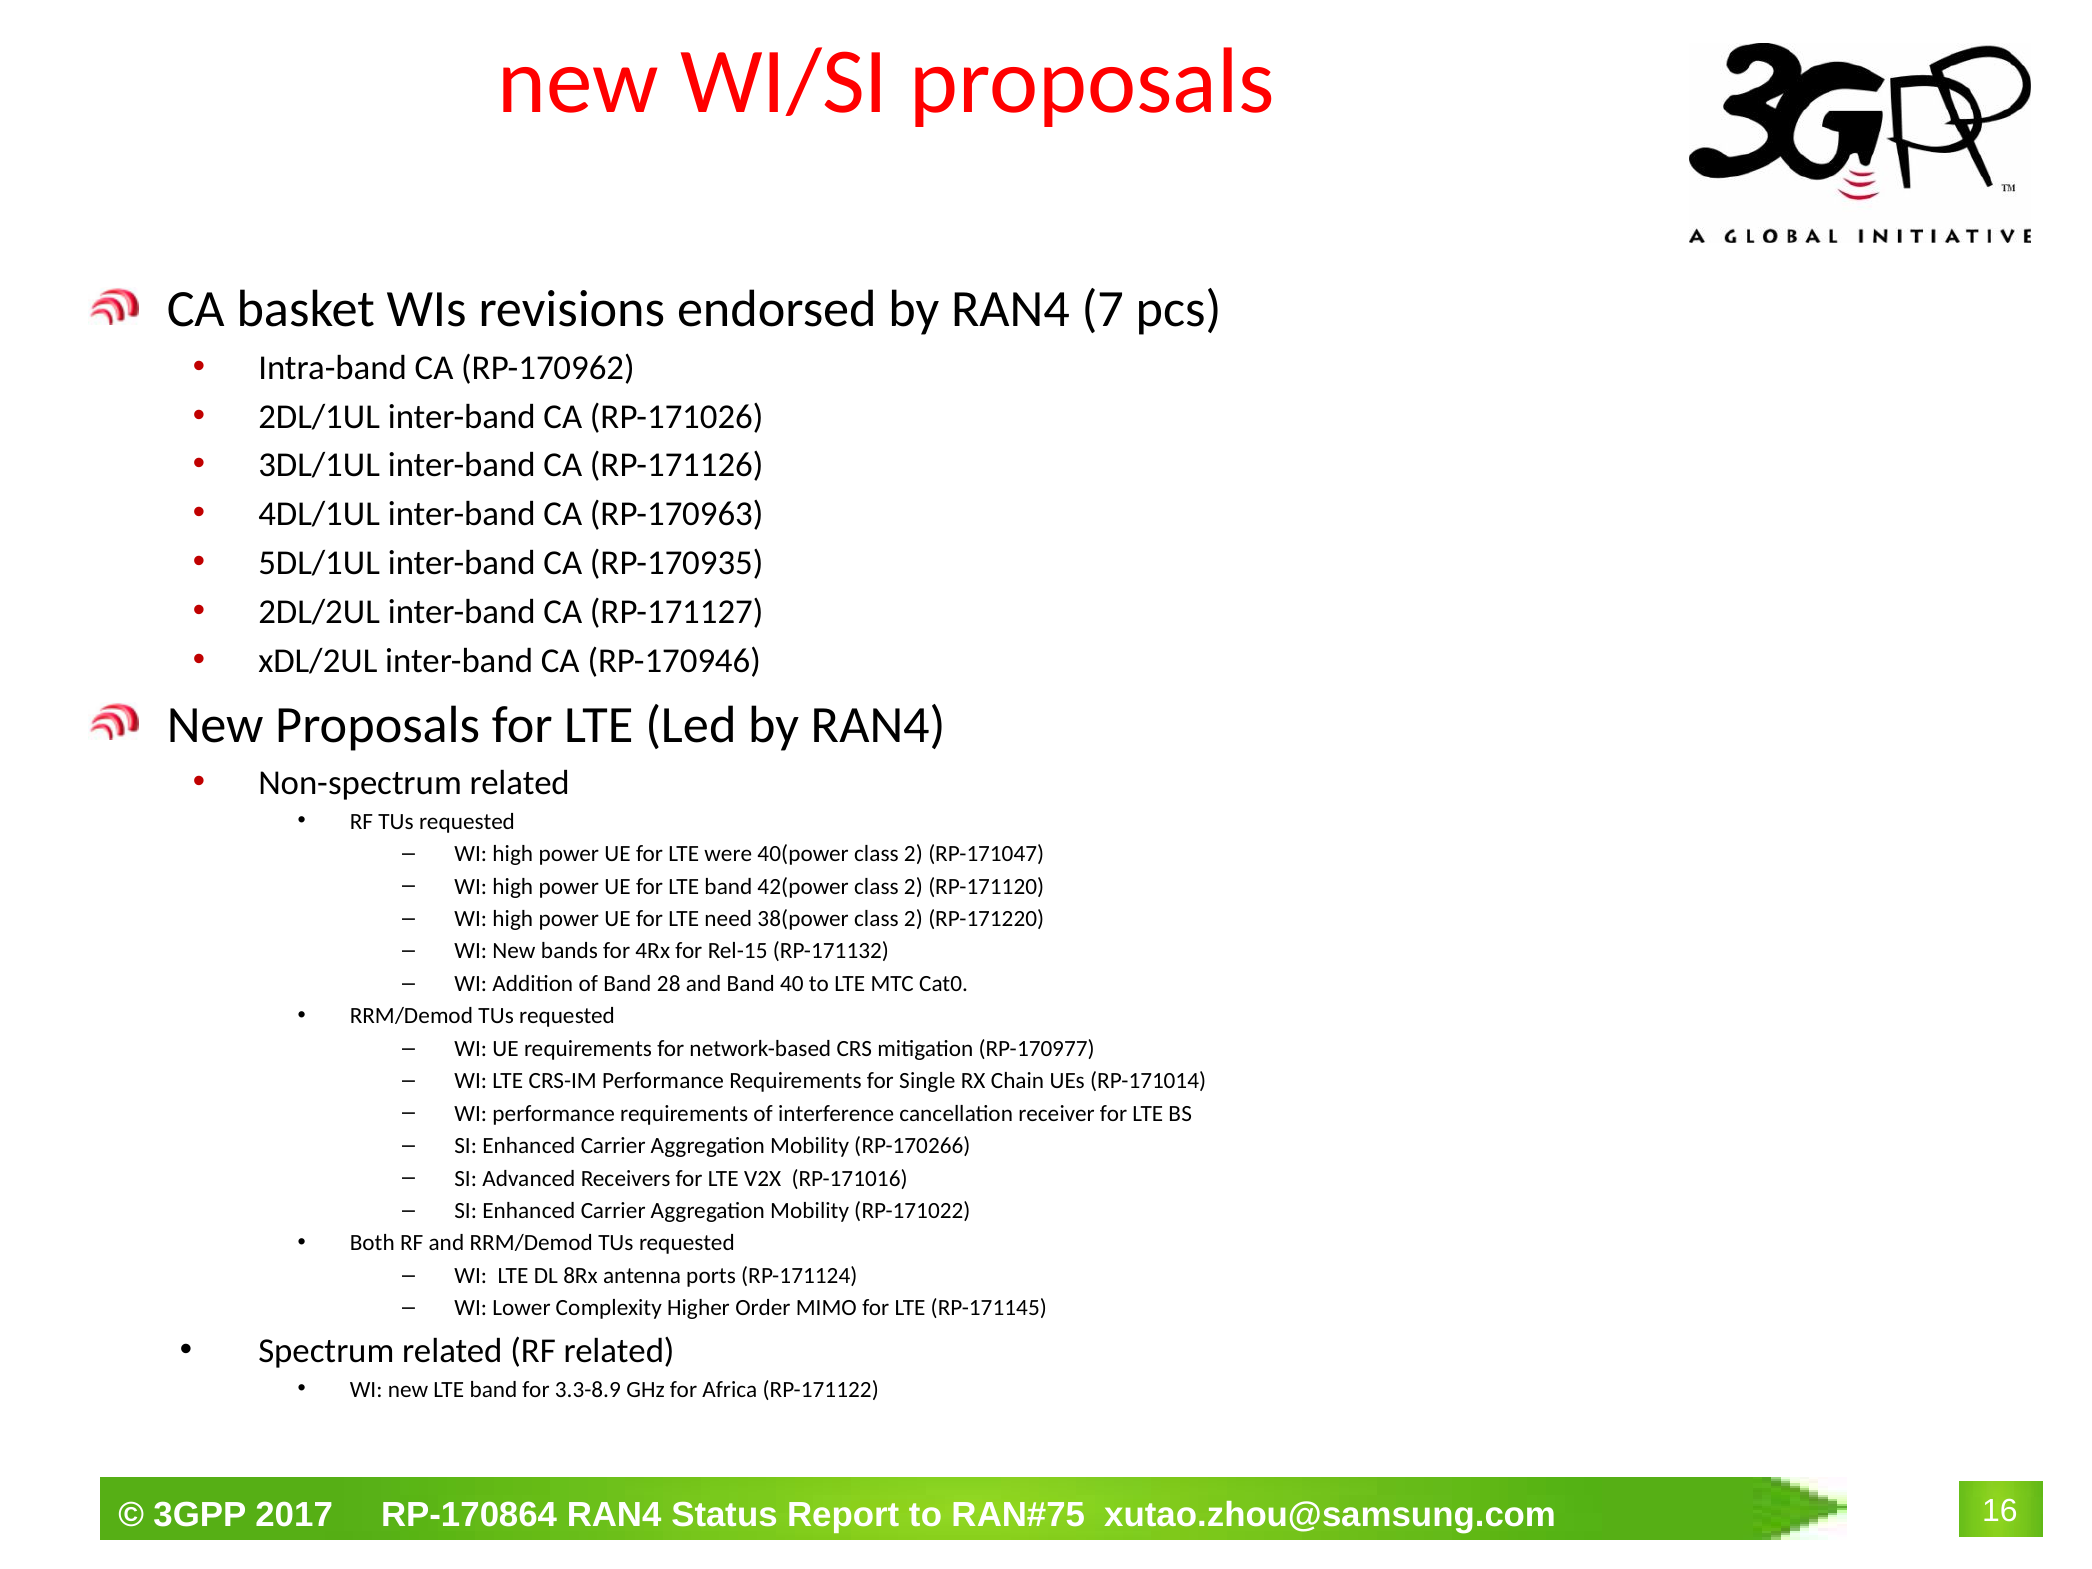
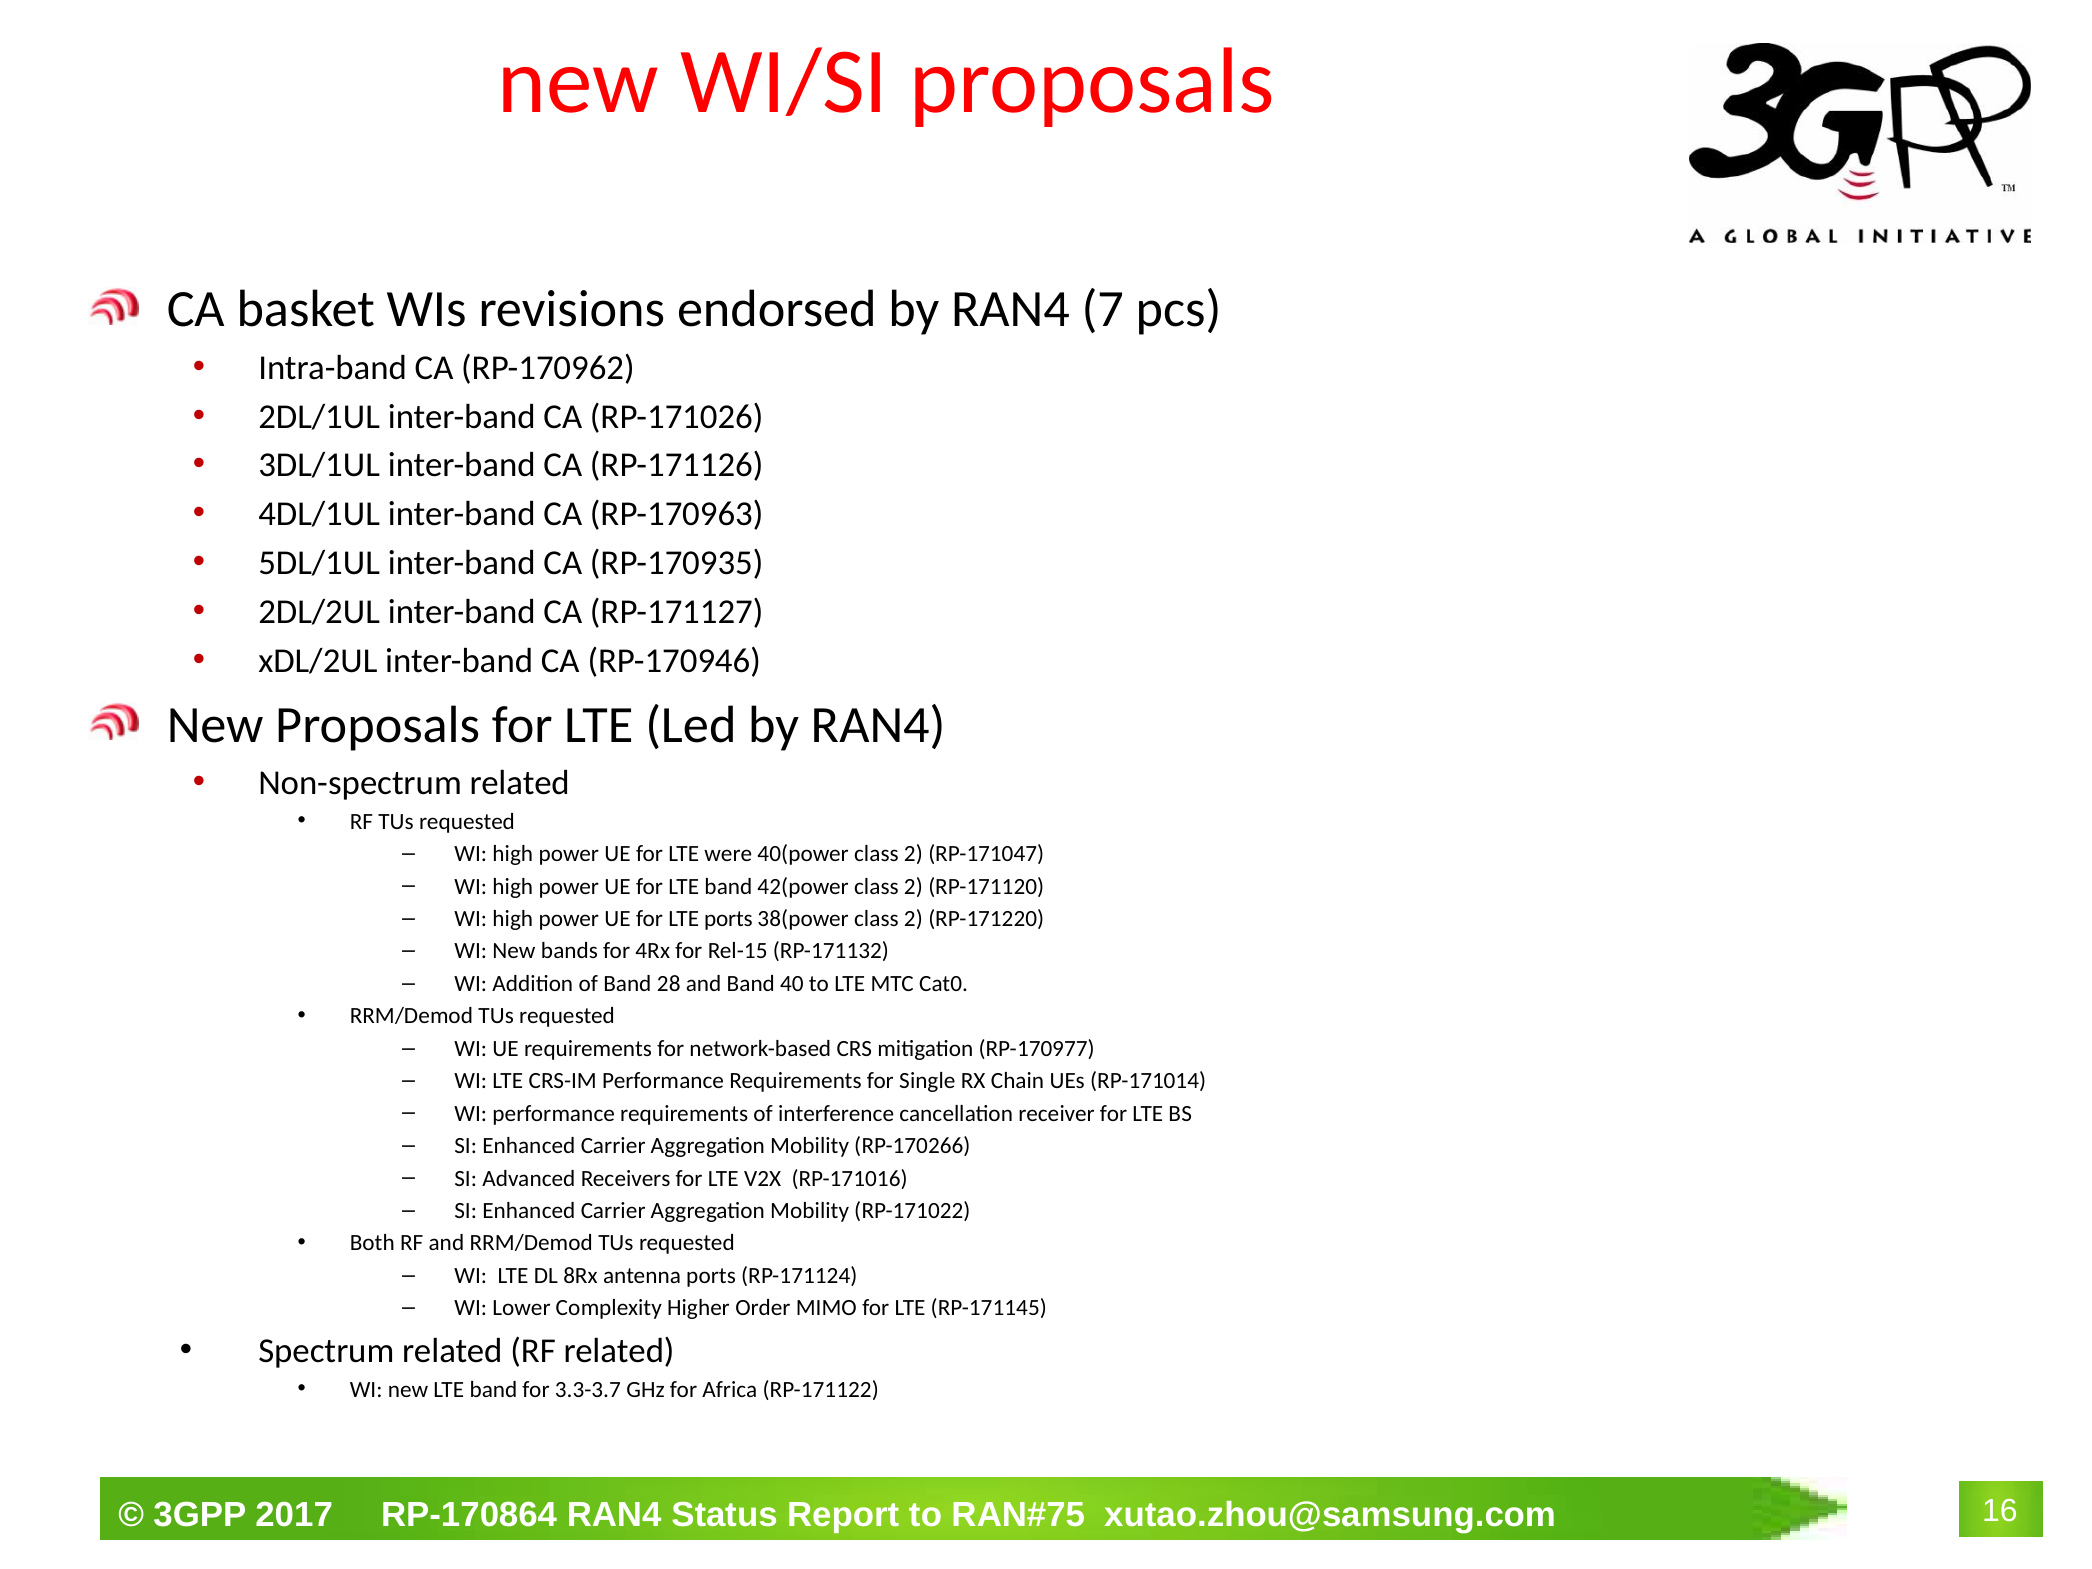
LTE need: need -> ports (728, 919)
3.3-8.9: 3.3-8.9 -> 3.3-3.7 (588, 1390)
